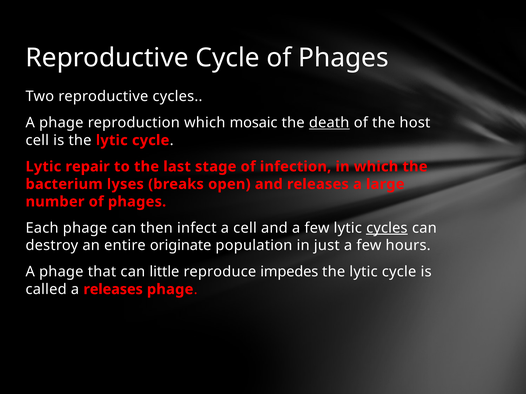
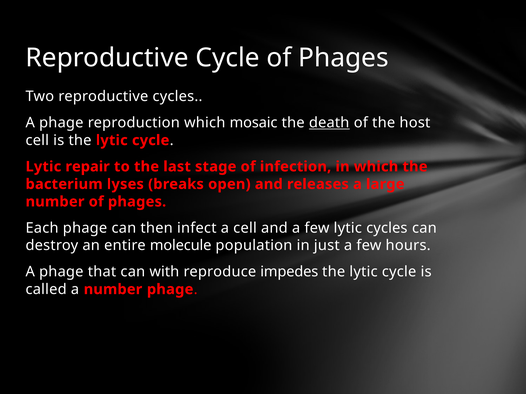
cycles underline: present -> none (387, 228)
originate: originate -> molecule (181, 246)
little: little -> with (164, 272)
a releases: releases -> number (113, 290)
